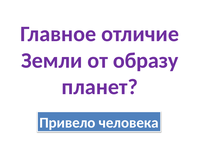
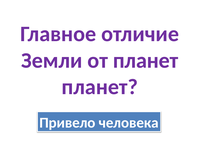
от образу: образу -> планет (146, 61)
